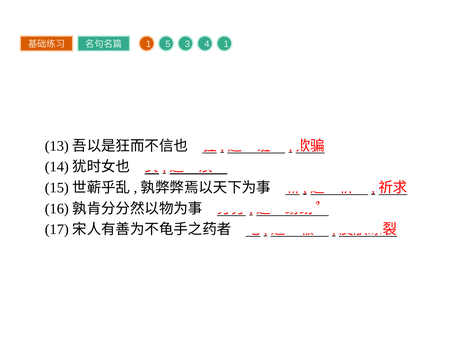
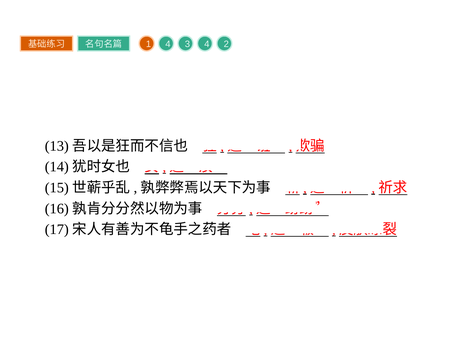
1 5: 5 -> 4 (168, 44)
4 1: 1 -> 2 (226, 44)
